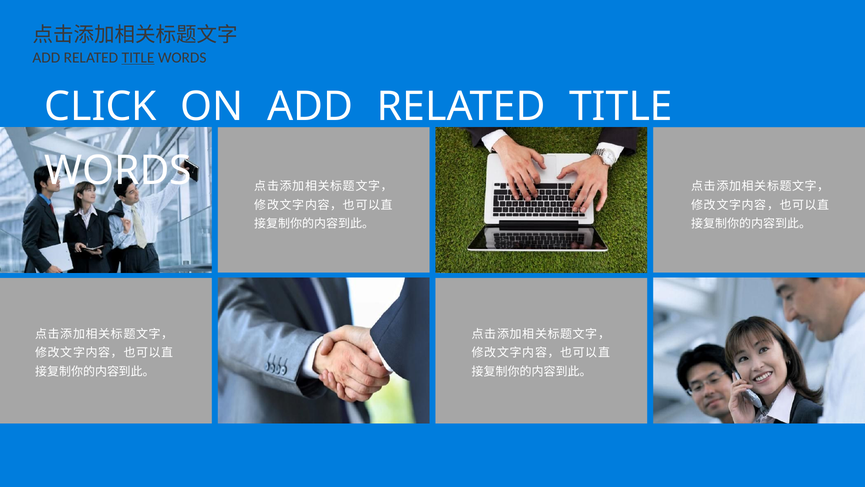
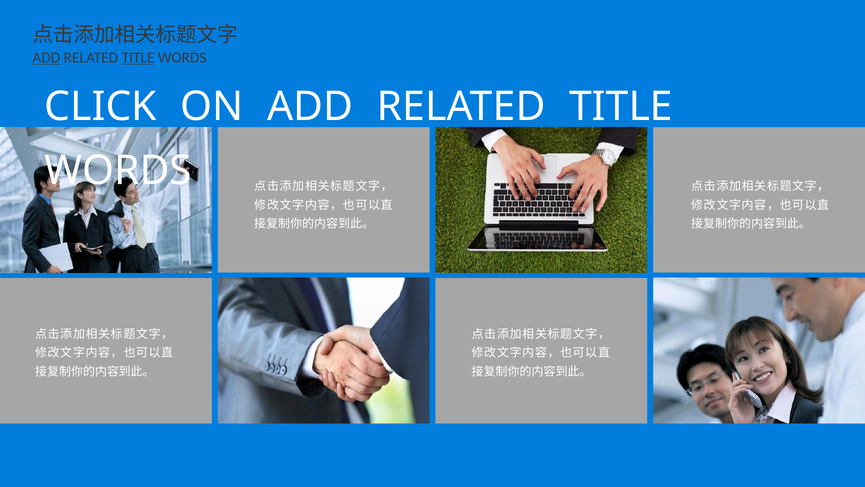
ADD underline: none -> present (46, 58)
